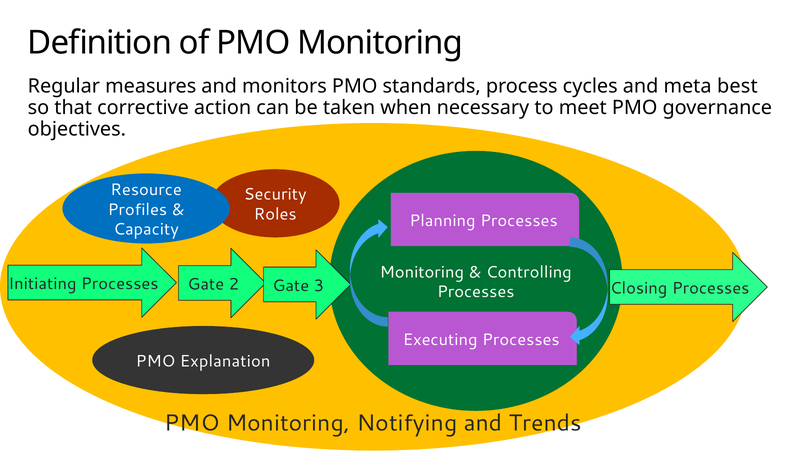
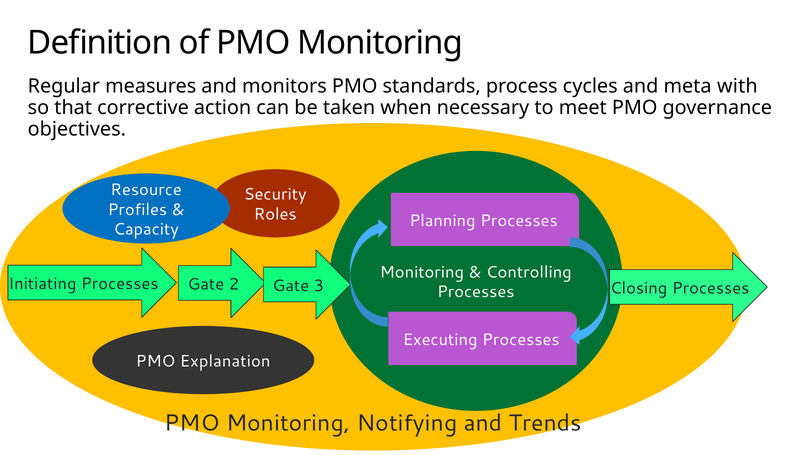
best: best -> with (737, 86)
